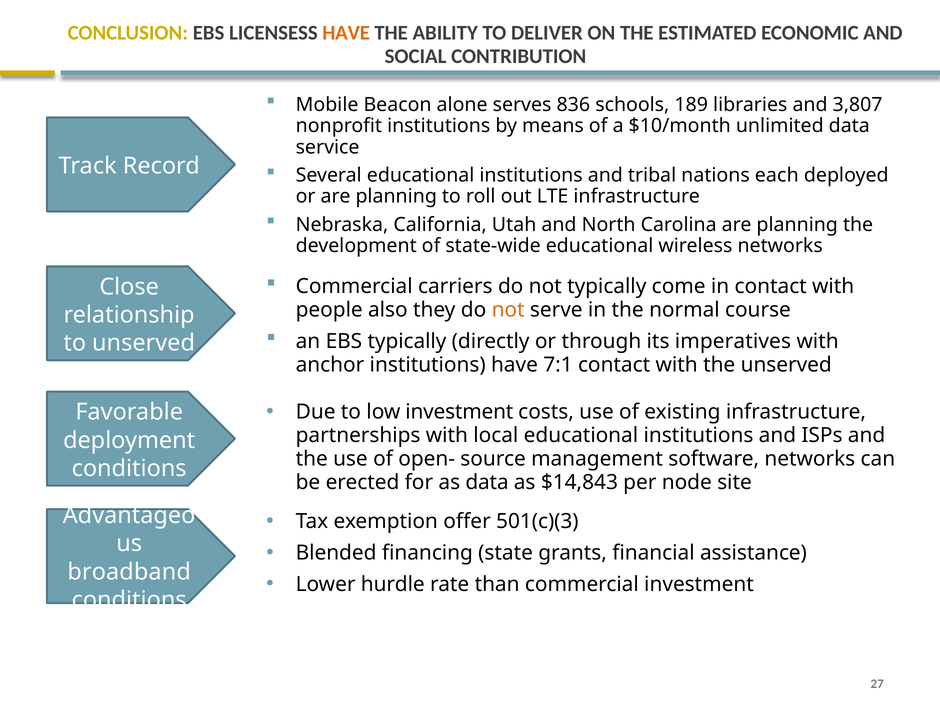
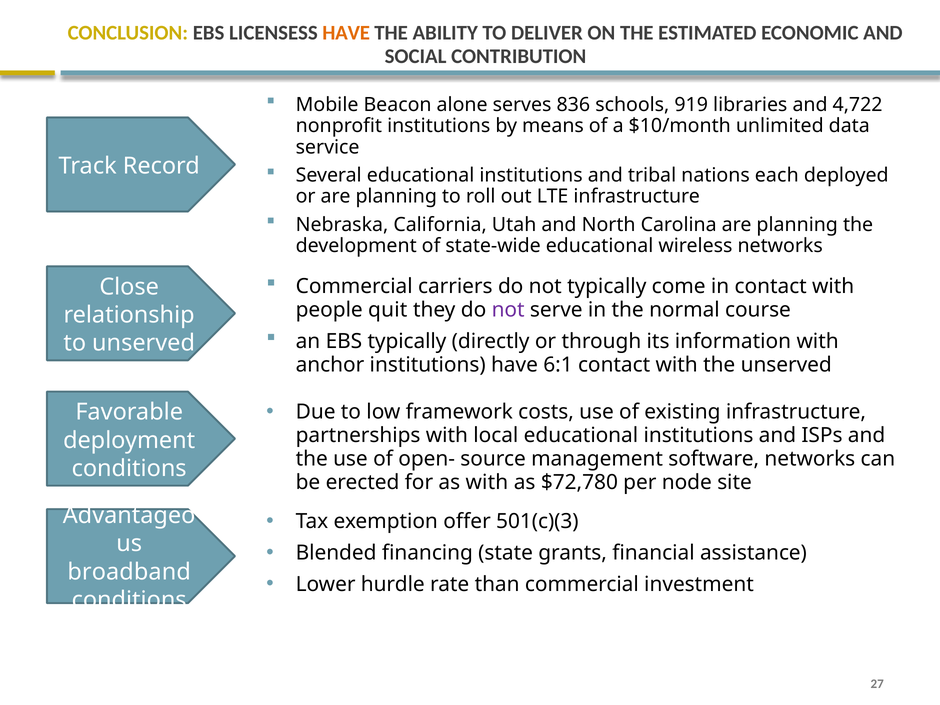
189: 189 -> 919 (691, 105)
3,807: 3,807 -> 4,722 (858, 105)
also: also -> quit (388, 310)
not colour: orange -> purple (508, 310)
imperatives: imperatives -> information (733, 341)
7:1: 7:1 -> 6:1 (558, 365)
low investment: investment -> framework (459, 412)
as data: data -> with (487, 482)
$14,843: $14,843 -> $72,780 (579, 482)
